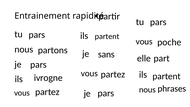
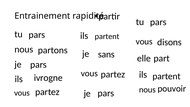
poche: poche -> disons (169, 42)
phrases: phrases -> pouvoir (172, 88)
